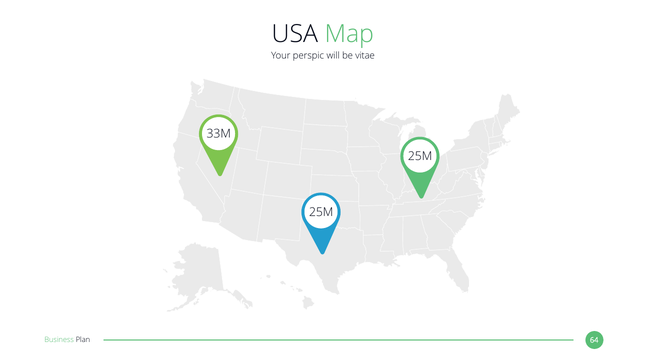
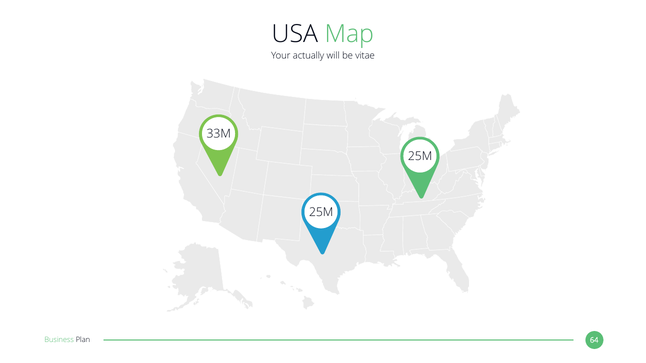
perspic: perspic -> actually (309, 55)
